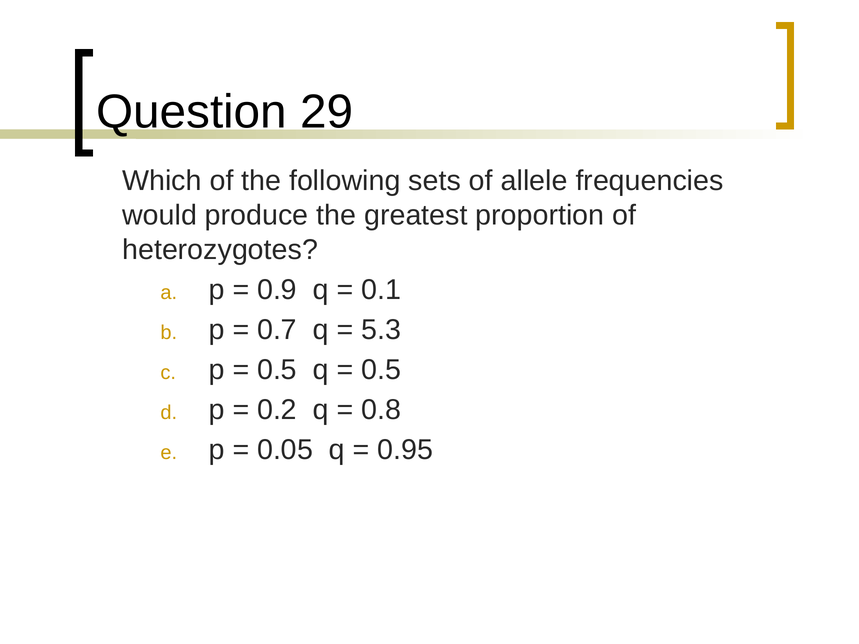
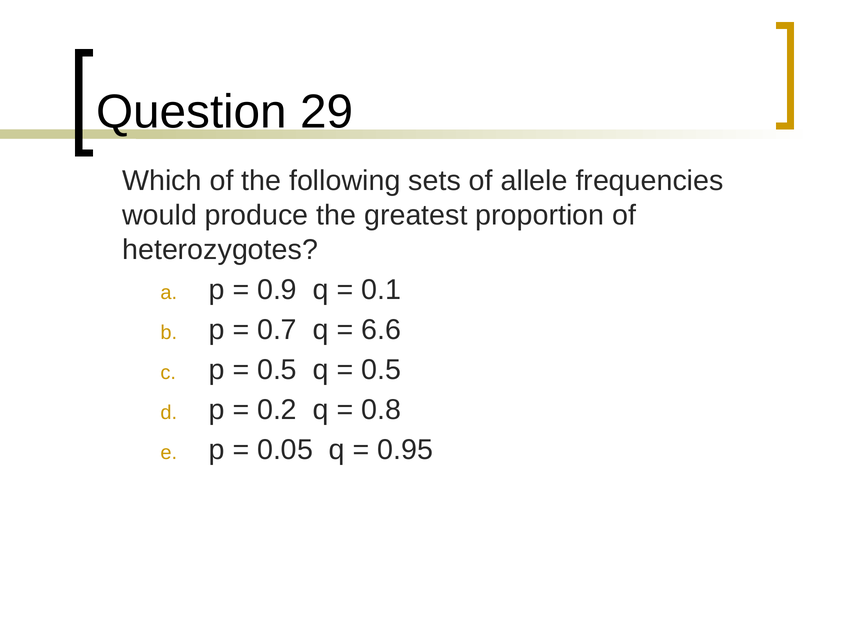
5.3: 5.3 -> 6.6 (381, 330)
